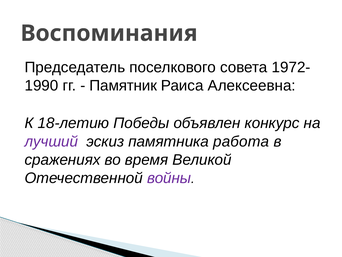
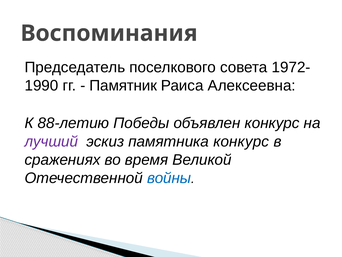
18-летию: 18-летию -> 88-летию (73, 123)
памятника работа: работа -> конкурс (241, 141)
войны colour: purple -> blue (169, 178)
